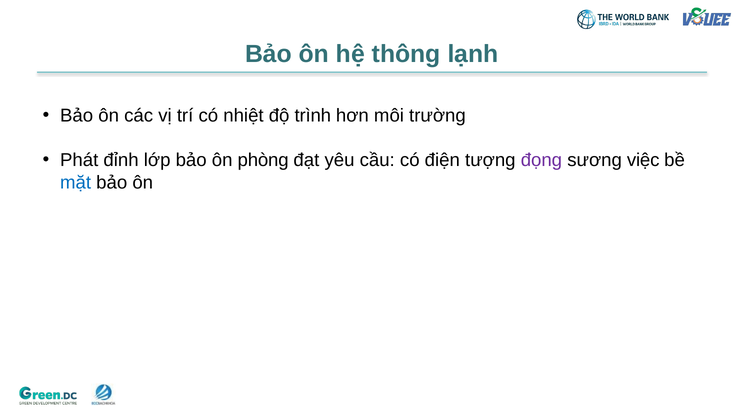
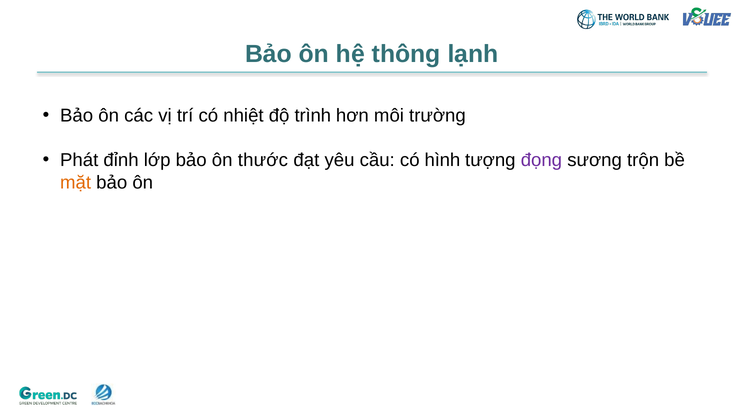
phòng: phòng -> thước (263, 160)
điện: điện -> hình (442, 160)
việc: việc -> trộn (643, 160)
mặt colour: blue -> orange (76, 183)
